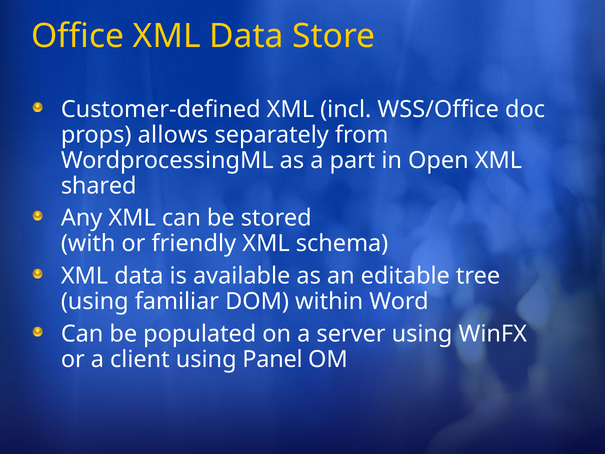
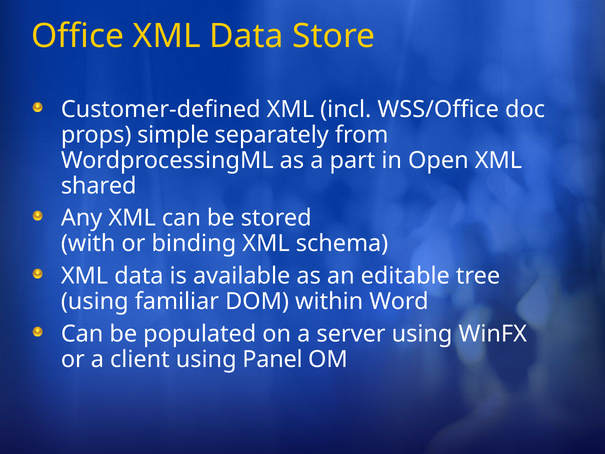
allows: allows -> simple (173, 135)
friendly: friendly -> binding (194, 244)
